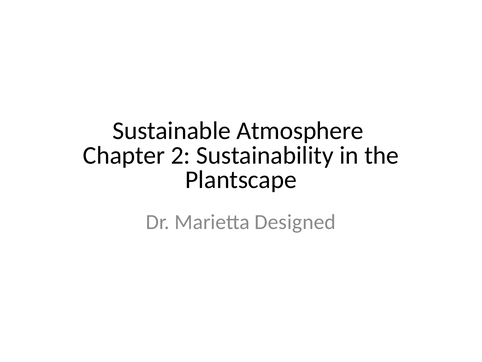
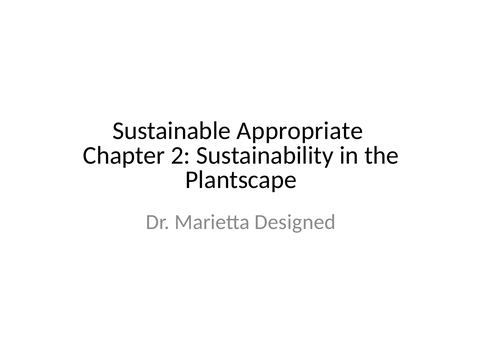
Atmosphere: Atmosphere -> Appropriate (300, 131)
